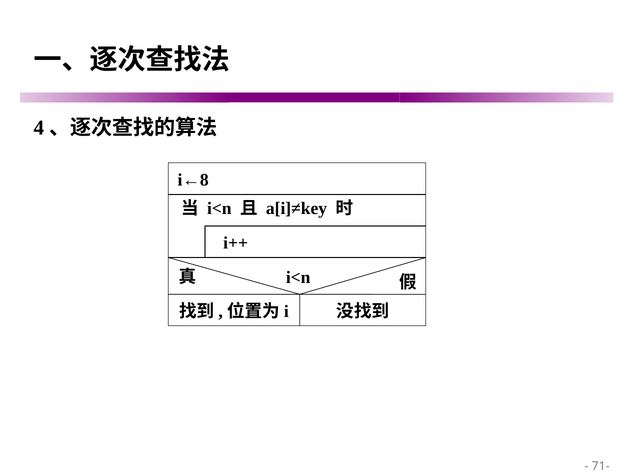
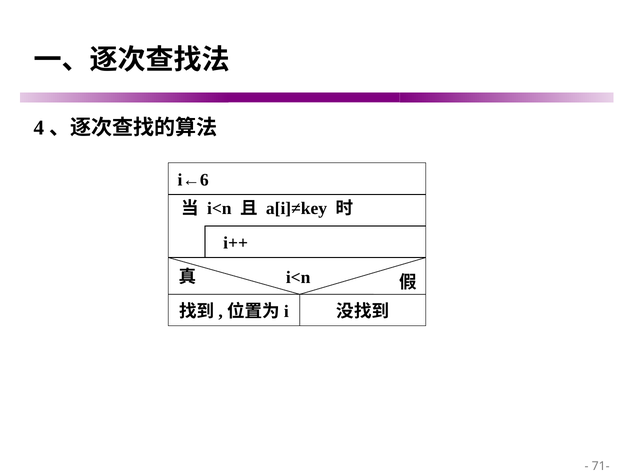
i←8: i←8 -> i←6 (193, 180)
